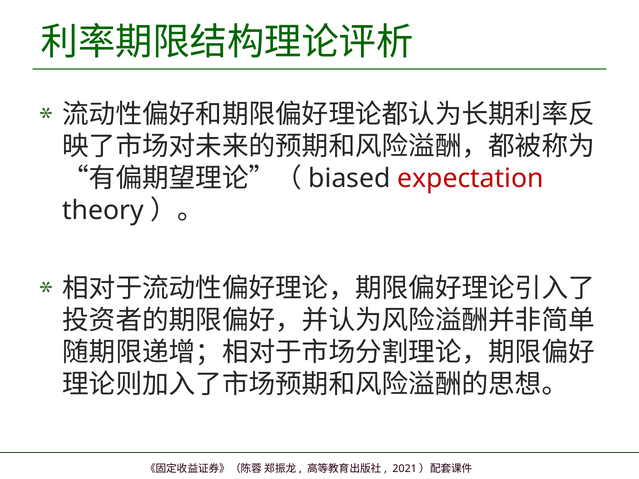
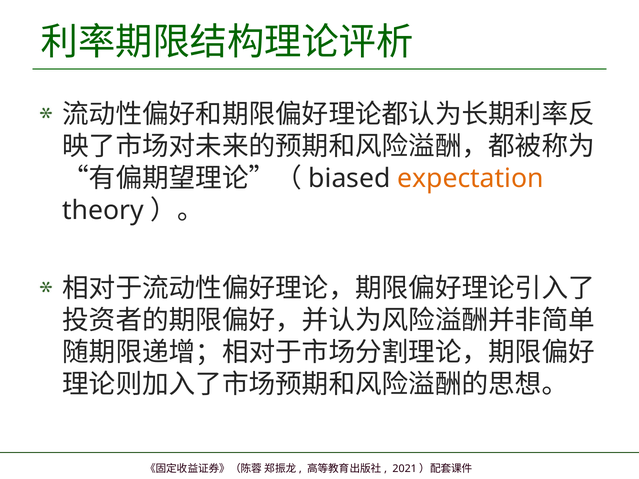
expectation colour: red -> orange (471, 179)
